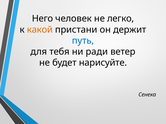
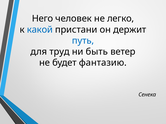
какой colour: orange -> blue (40, 30)
тебя: тебя -> труд (59, 52)
ради: ради -> быть (97, 52)
нарисуйте: нарисуйте -> фантазию (103, 63)
